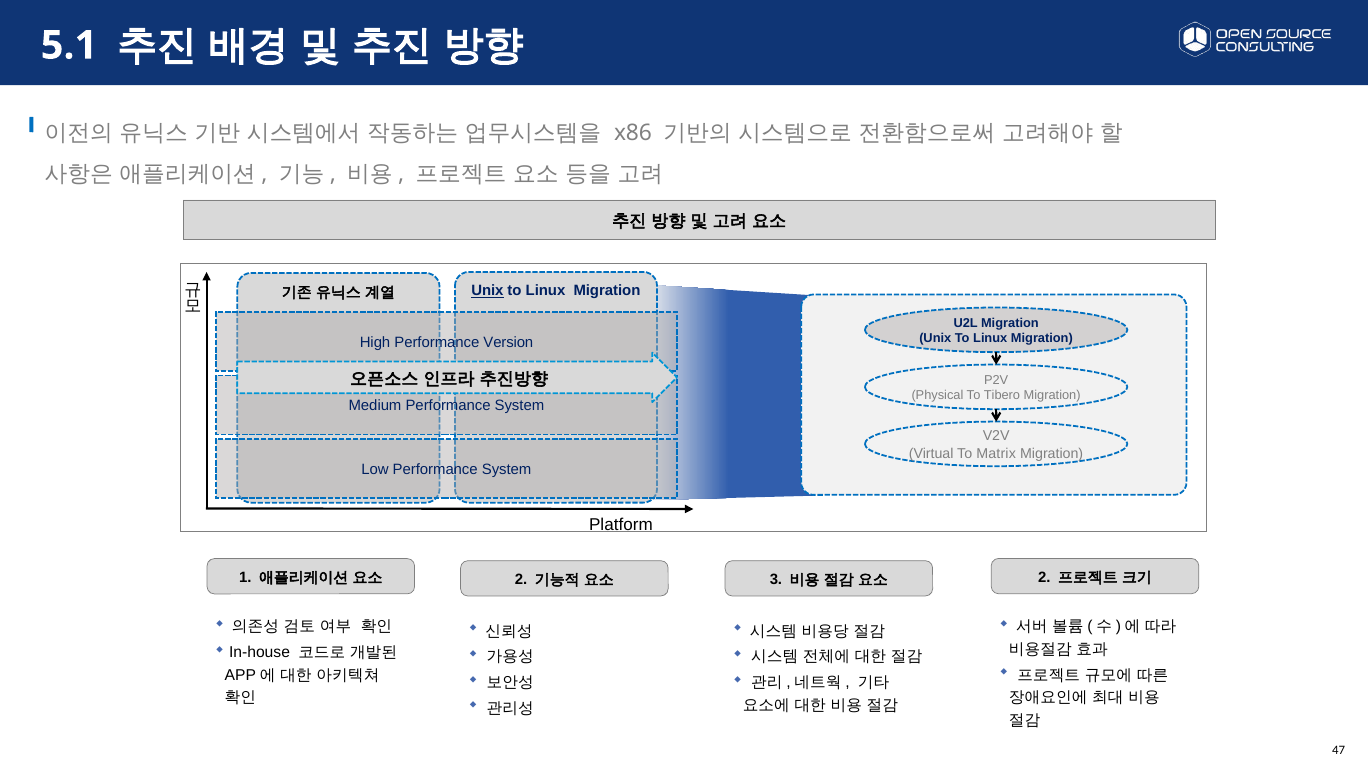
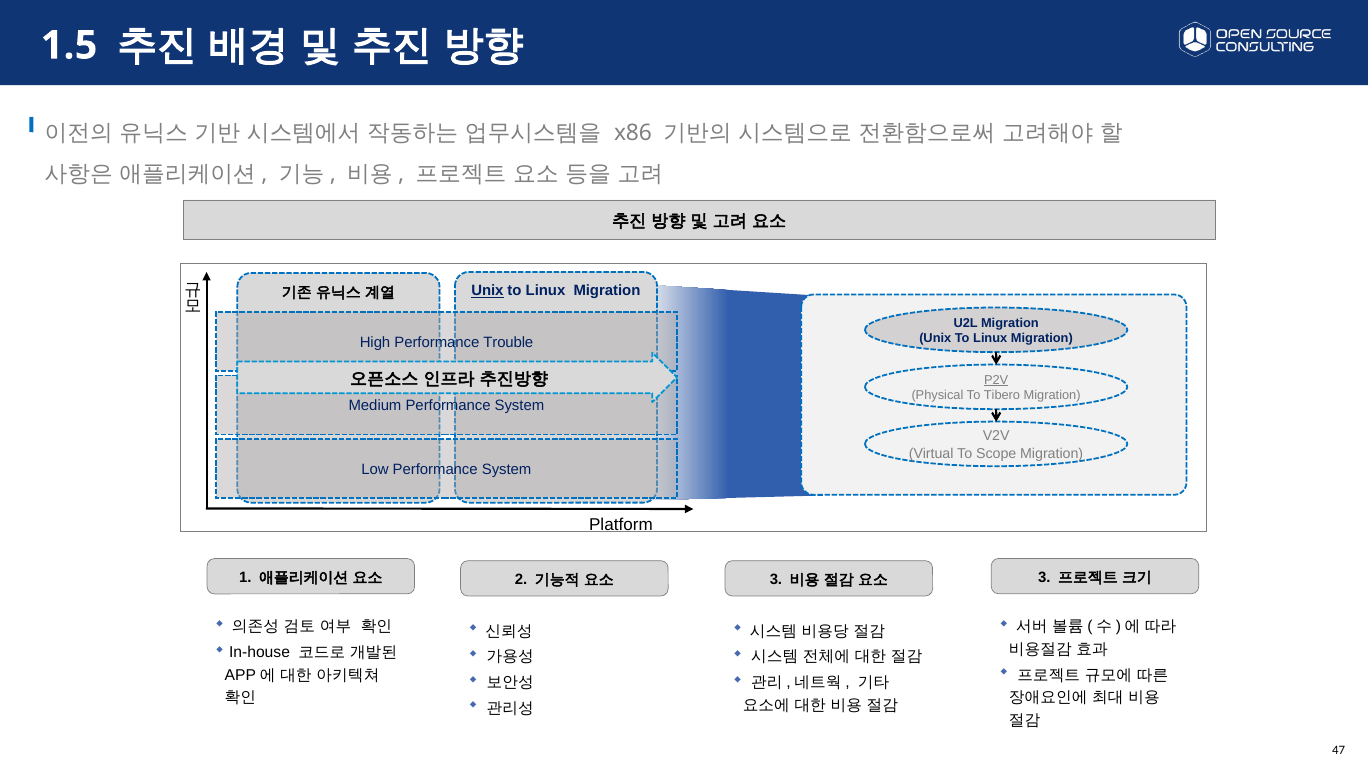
5.1: 5.1 -> 1.5 (69, 45)
Version: Version -> Trouble (508, 342)
P2V underline: none -> present (996, 380)
Matrix: Matrix -> Scope (996, 453)
2: 2 -> 3 (1044, 577)
